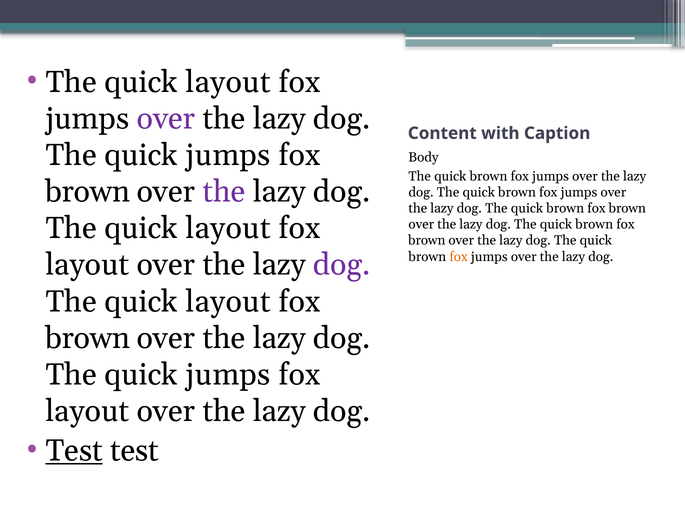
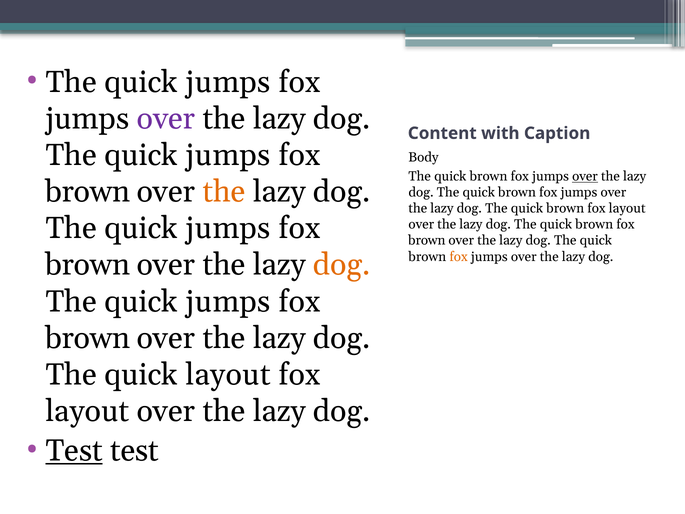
layout: layout -> jumps (228, 82)
over underline: none -> present (585, 176)
the colour: purple -> orange (224, 192)
brown: brown -> layout (627, 208)
layout: layout -> jumps (228, 228)
layout: layout -> brown (88, 265)
dog colour: purple -> orange (342, 265)
layout: layout -> jumps (228, 301)
jumps: jumps -> layout (228, 374)
